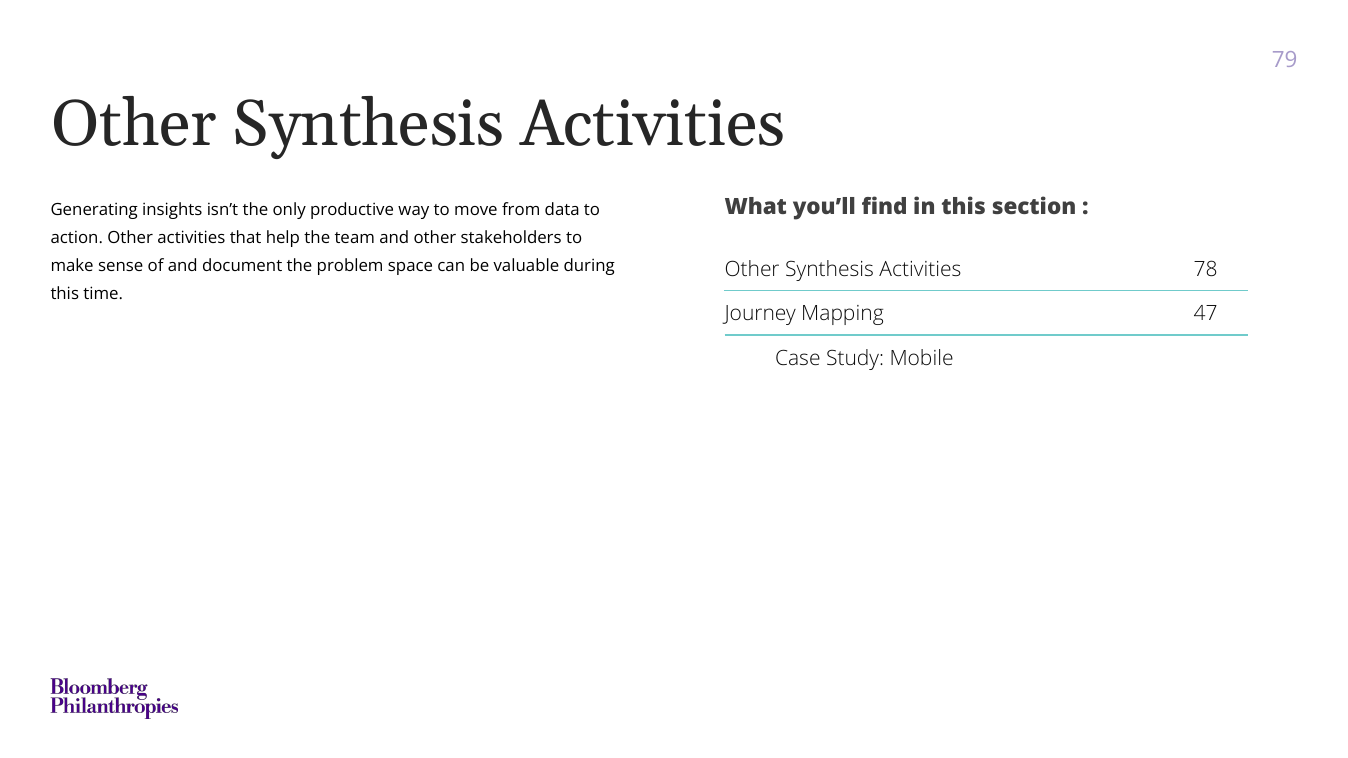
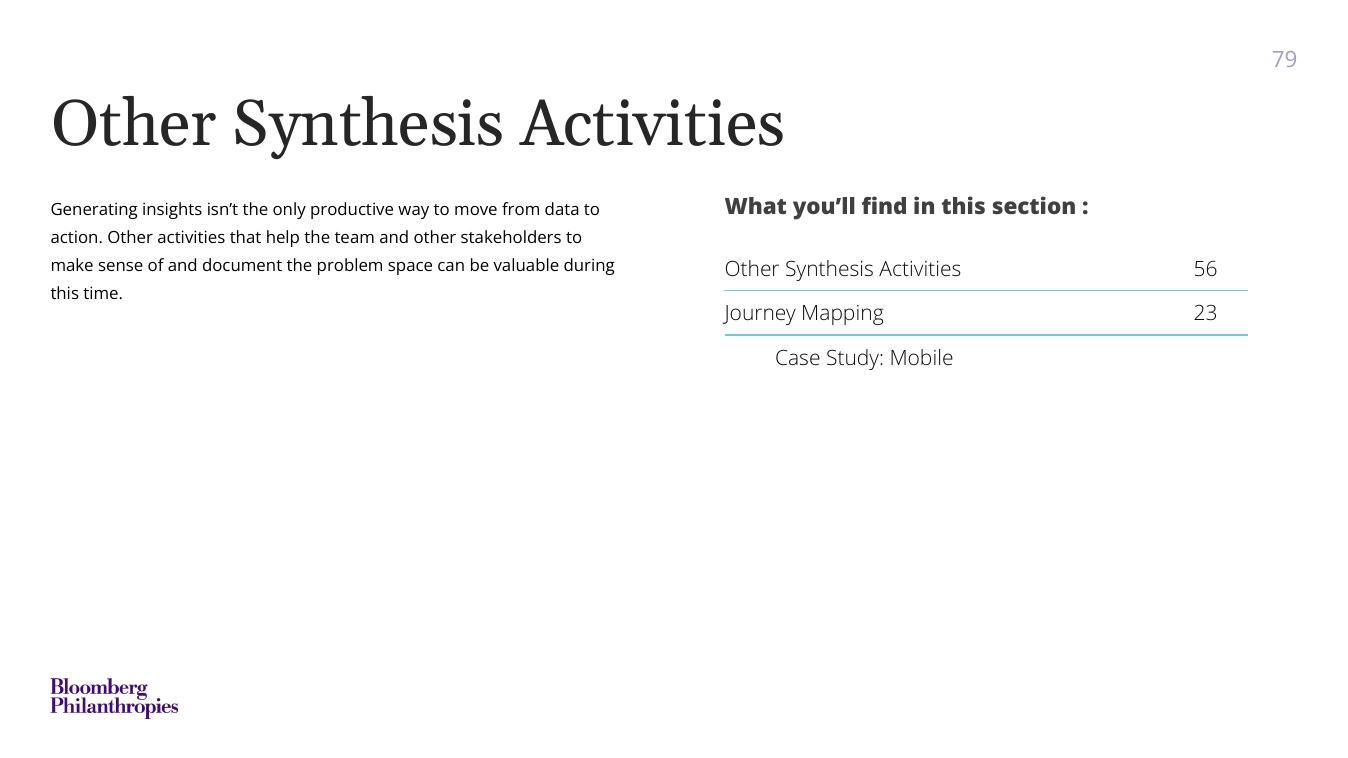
78: 78 -> 56 (1206, 269)
47: 47 -> 23 (1206, 314)
